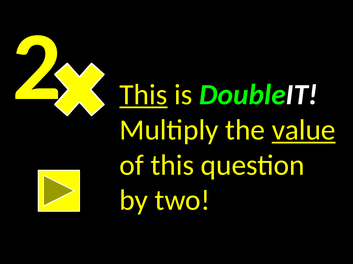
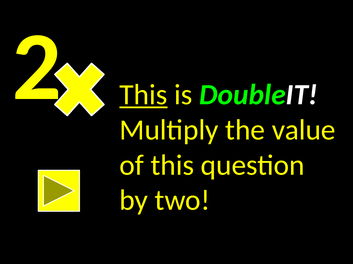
value underline: present -> none (304, 130)
